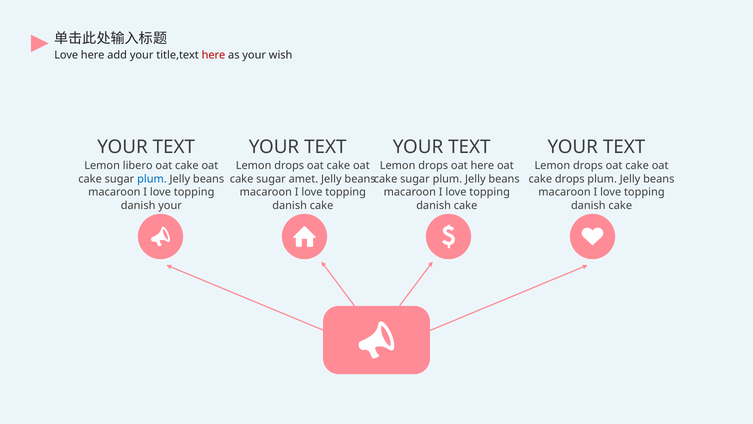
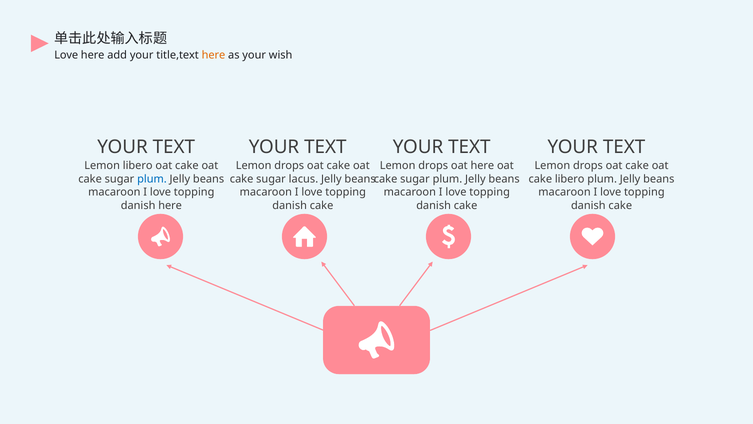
here colour: red -> orange (214, 55)
amet: amet -> lacus (303, 179)
cake drops: drops -> libero (570, 179)
danish your: your -> here (170, 205)
